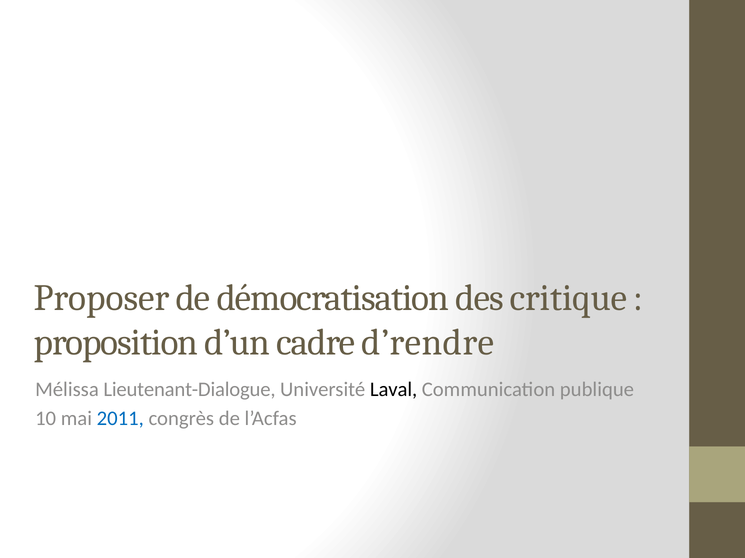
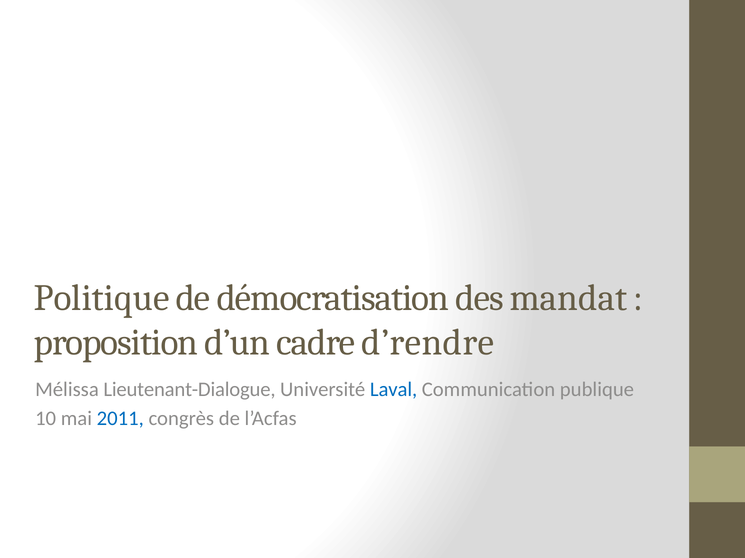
Proposer: Proposer -> Politique (102, 298)
critique: critique -> mandat (568, 298)
Laval colour: black -> blue (394, 390)
